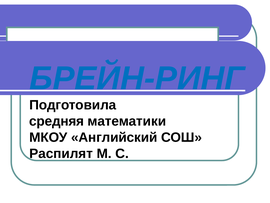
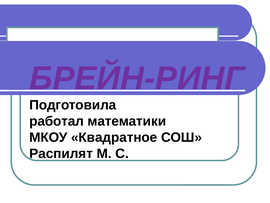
БРЕЙН-РИНГ colour: blue -> purple (137, 78)
средняя: средняя -> работал (57, 121)
Английский: Английский -> Квадратное (114, 137)
